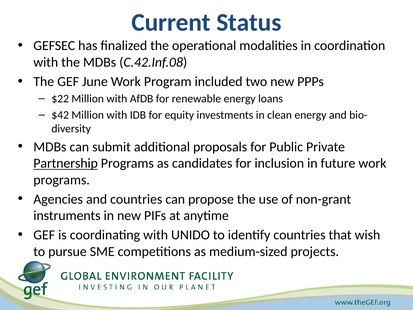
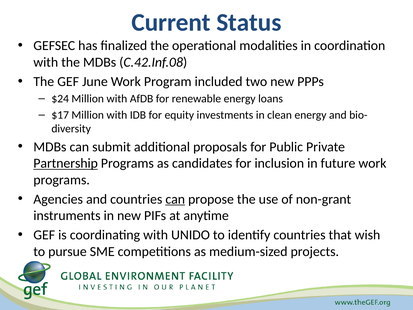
$22: $22 -> $24 (60, 99)
$42: $42 -> $17 (60, 115)
can underline: none -> present (175, 199)
